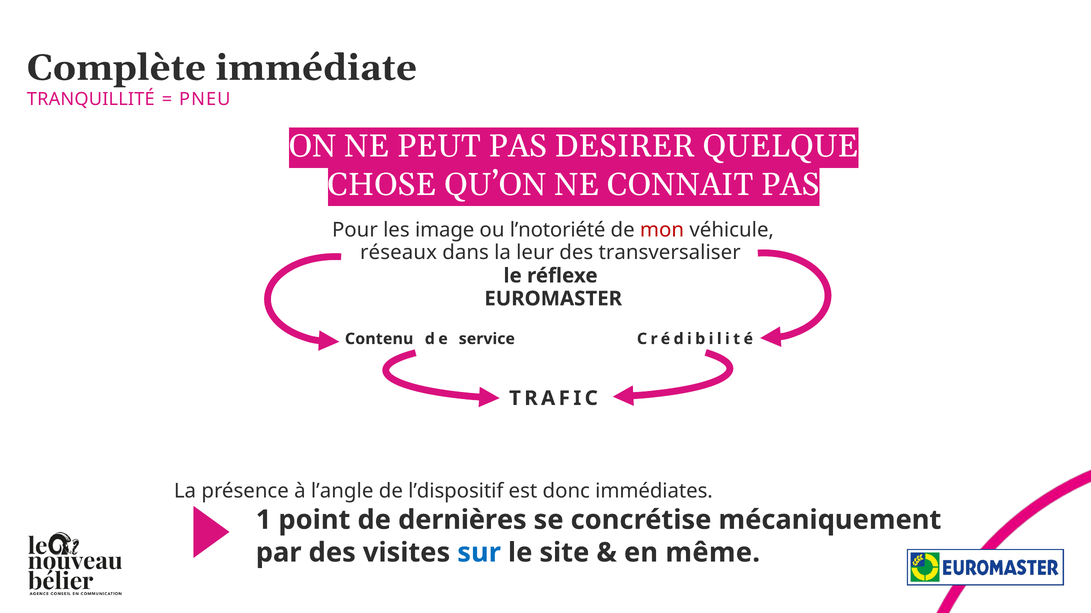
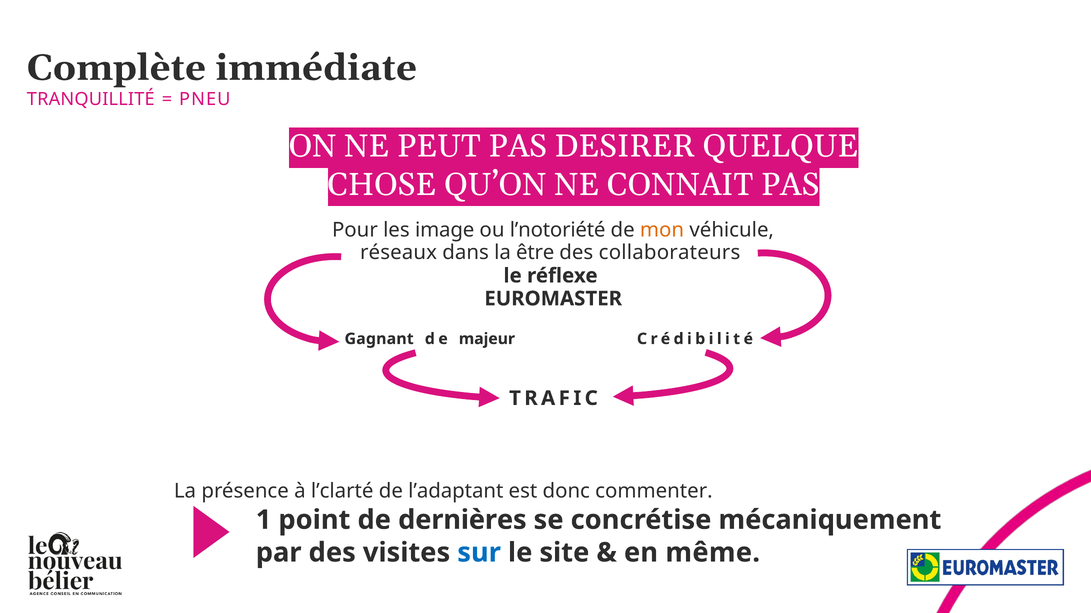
mon colour: red -> orange (662, 230)
leur: leur -> être (535, 253)
transversaliser: transversaliser -> collaborateurs (670, 253)
Contenu: Contenu -> Gagnant (379, 339)
service: service -> majeur (487, 339)
l’angle: l’angle -> l’clarté (342, 491)
l’dispositif: l’dispositif -> l’adaptant (456, 491)
immédiates: immédiates -> commenter (654, 491)
